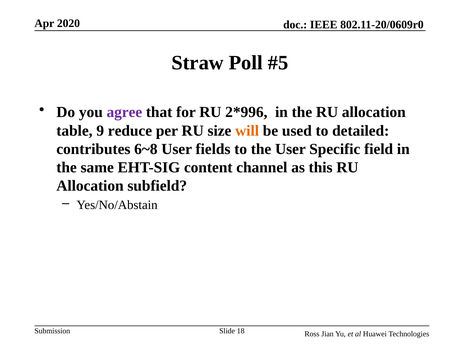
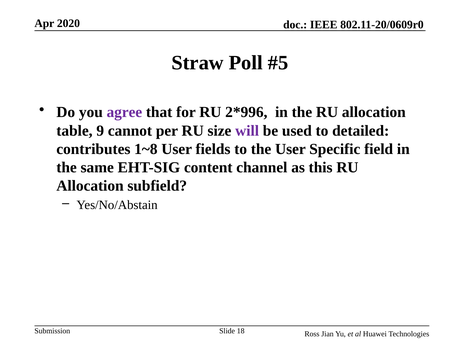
reduce: reduce -> cannot (130, 131)
will colour: orange -> purple (247, 131)
6~8: 6~8 -> 1~8 (146, 149)
